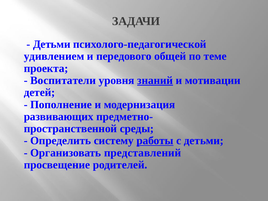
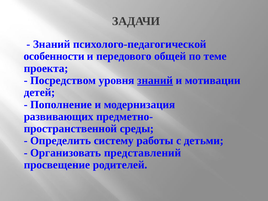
Детьми: Детьми -> Знаний (52, 44)
удивлением: удивлением -> особенности (54, 56)
Воспитатели: Воспитатели -> Посредством (63, 80)
работы underline: present -> none (155, 141)
